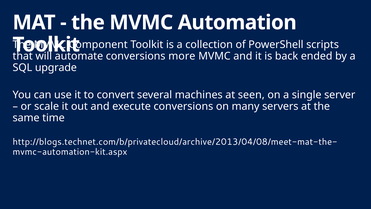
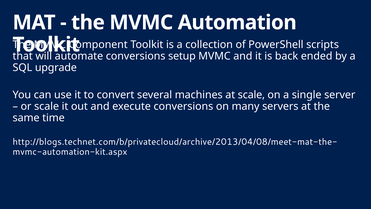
more: more -> setup (182, 56)
at seen: seen -> scale (251, 95)
